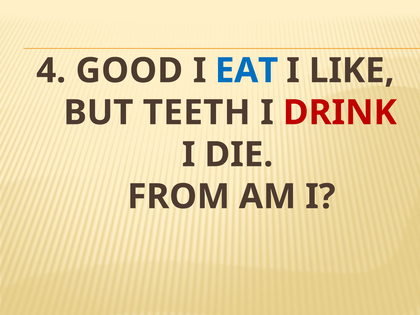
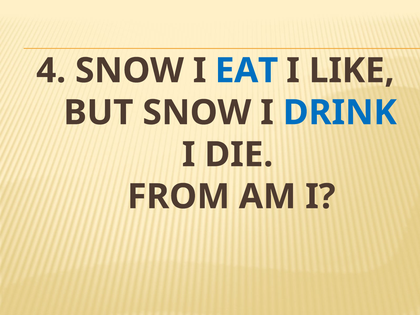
4 GOOD: GOOD -> SNOW (130, 71)
BUT TEETH: TEETH -> SNOW (197, 113)
DRINK colour: red -> blue (340, 113)
